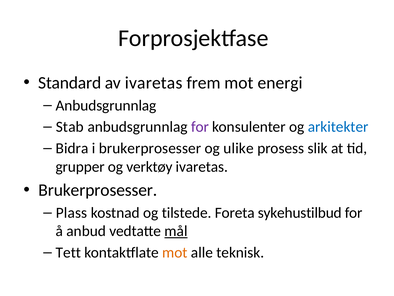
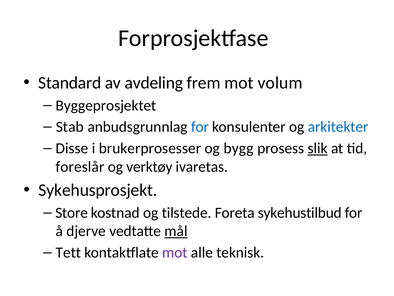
av ivaretas: ivaretas -> avdeling (154, 83)
energi: energi -> volum (280, 83)
Anbudsgrunnlag: Anbudsgrunnlag -> Byggeprosjektet (106, 105)
for colour: purple -> blue (200, 127)
Bidra: Bidra -> Disse (72, 148)
ulike: ulike -> bygg (239, 148)
slik underline: none -> present (318, 148)
grupper: grupper -> foreslår (80, 166)
Brukerprosesser: Brukerprosesser -> Sykehusprosjekt (98, 190)
Plass: Plass -> Store (72, 212)
anbud: anbud -> djerve (86, 231)
mot colour: orange -> purple (175, 252)
